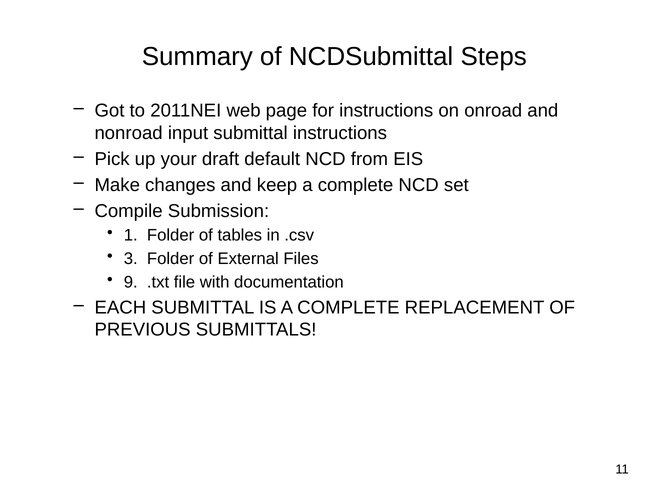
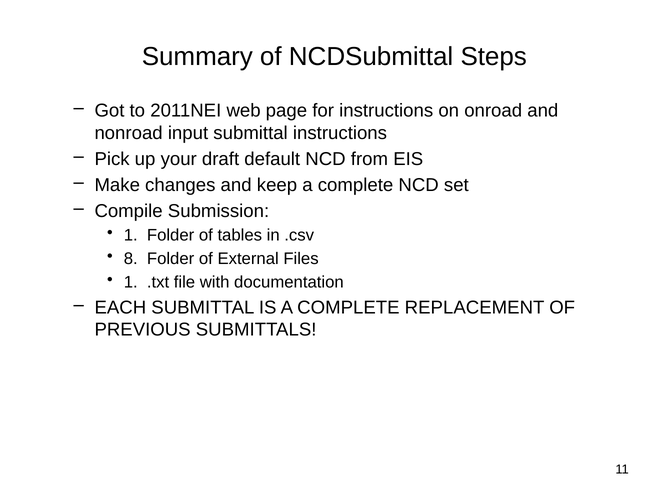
3: 3 -> 8 (131, 259)
9: 9 -> 1 (131, 282)
